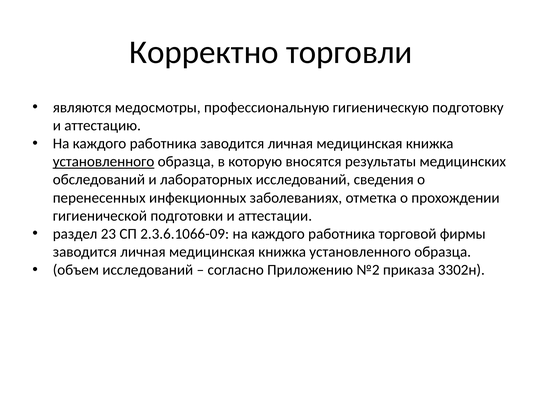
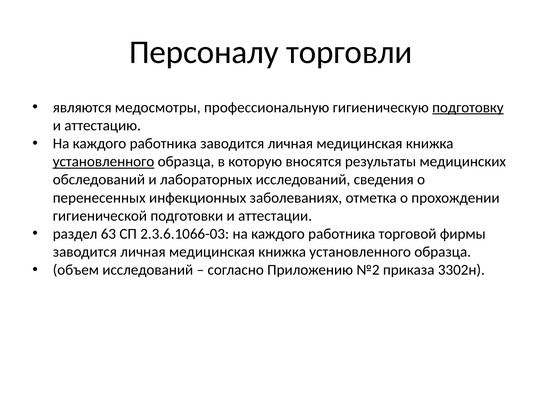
Корректно: Корректно -> Персоналу (204, 52)
подготовку underline: none -> present (468, 108)
23: 23 -> 63 (108, 234)
2.3.6.1066-09: 2.3.6.1066-09 -> 2.3.6.1066-03 (185, 234)
